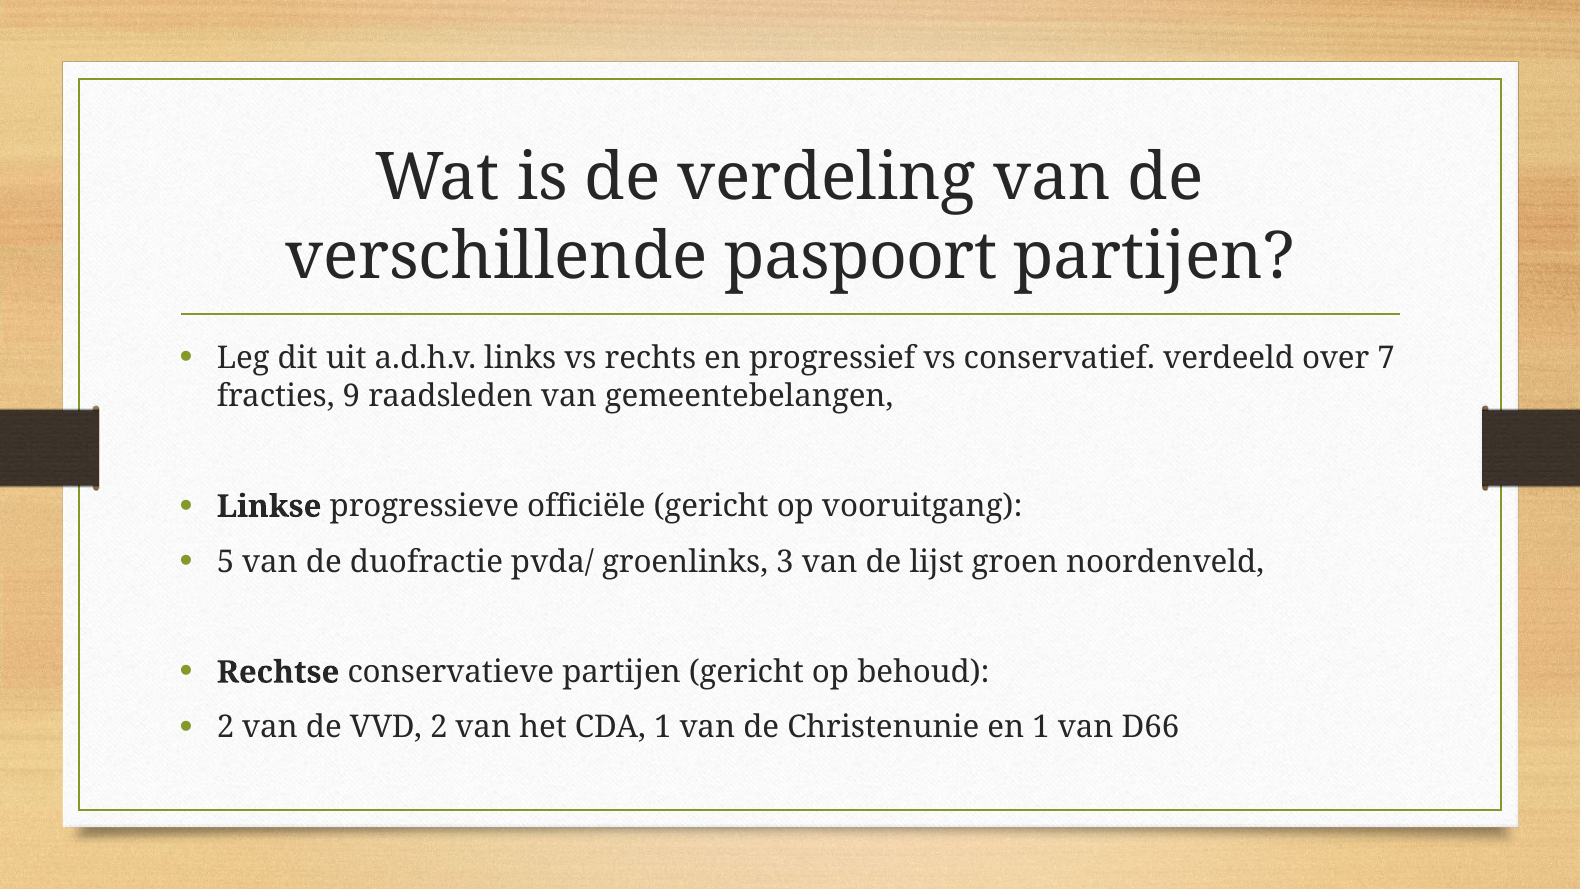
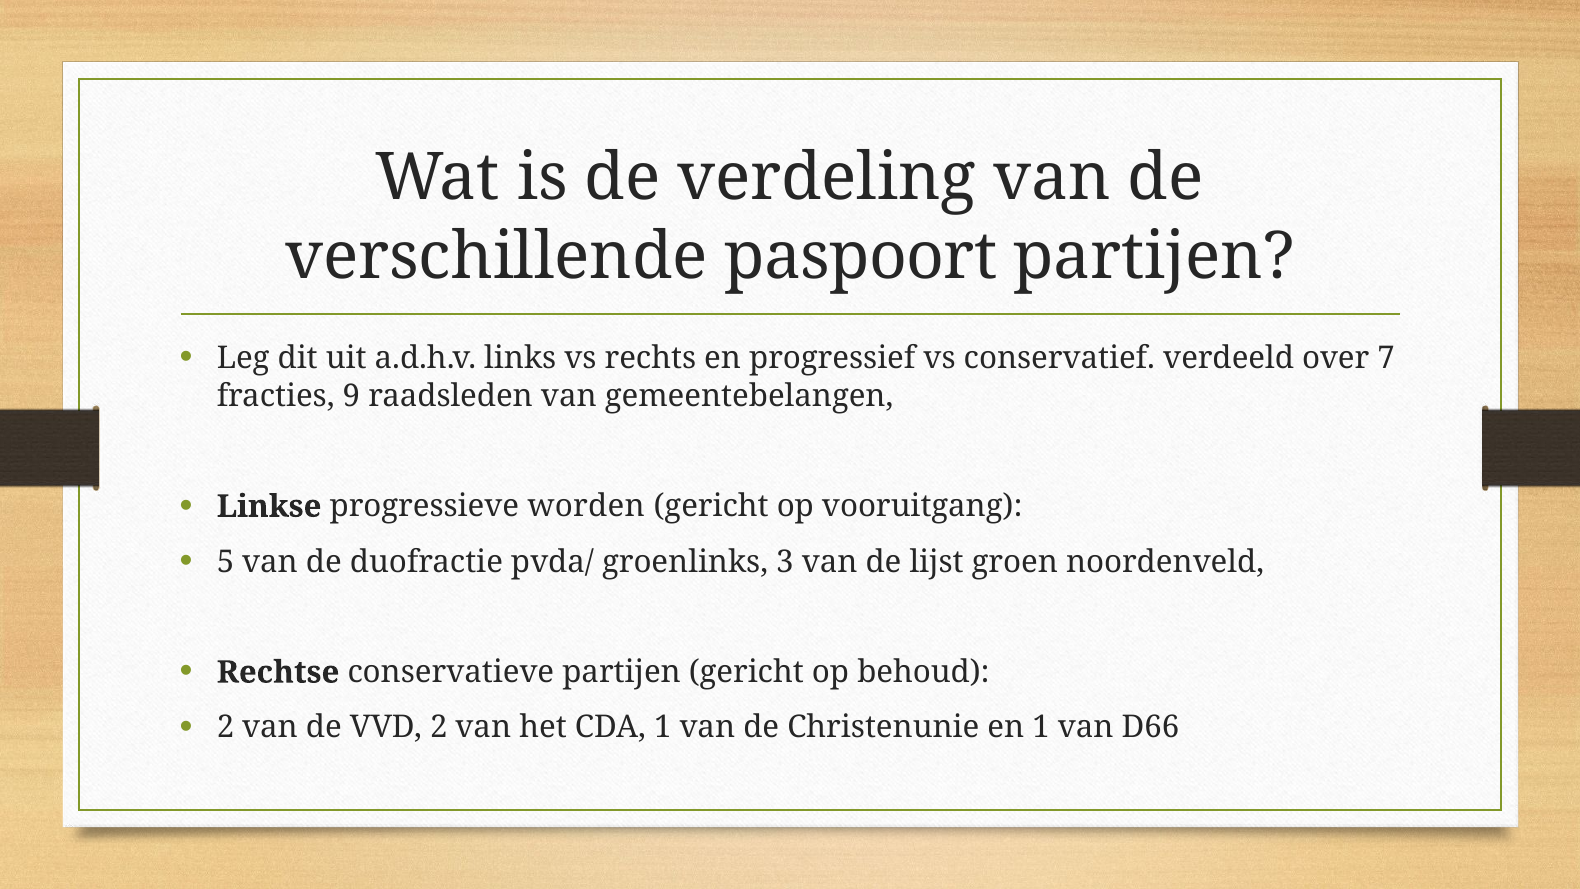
officiële: officiële -> worden (586, 506)
